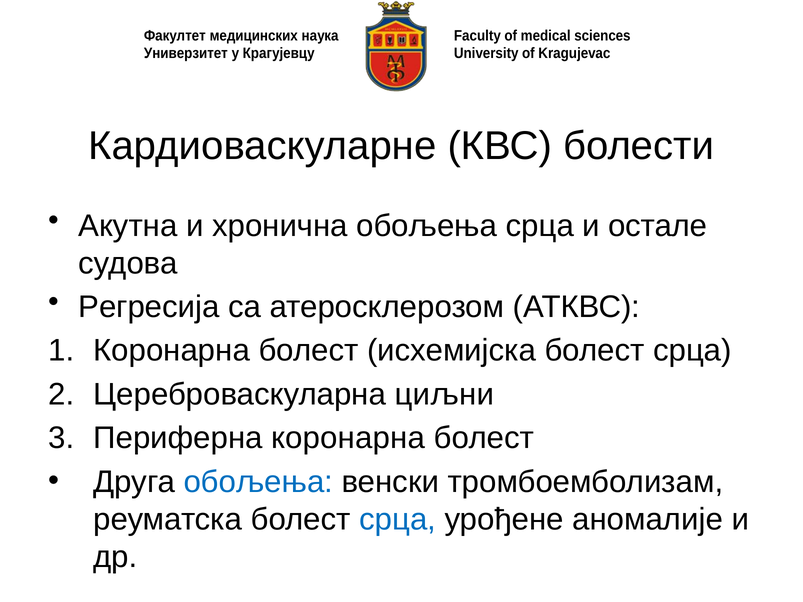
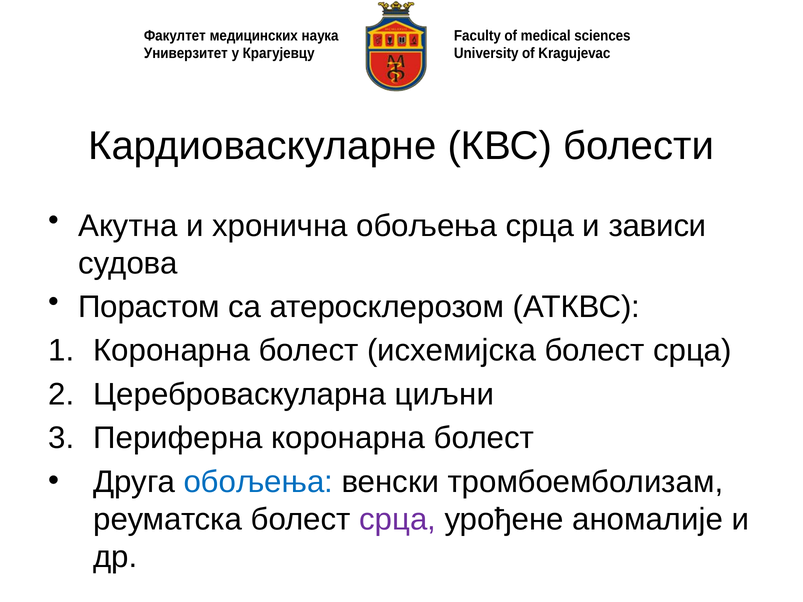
остале: остале -> зависи (657, 226)
Регресија: Регресија -> Порастом (149, 307)
срца colour: blue -> purple (398, 520)
